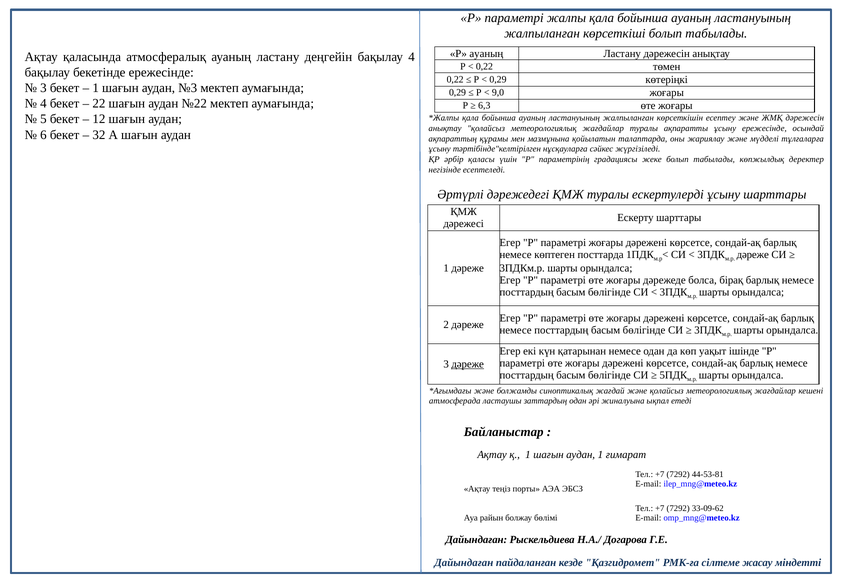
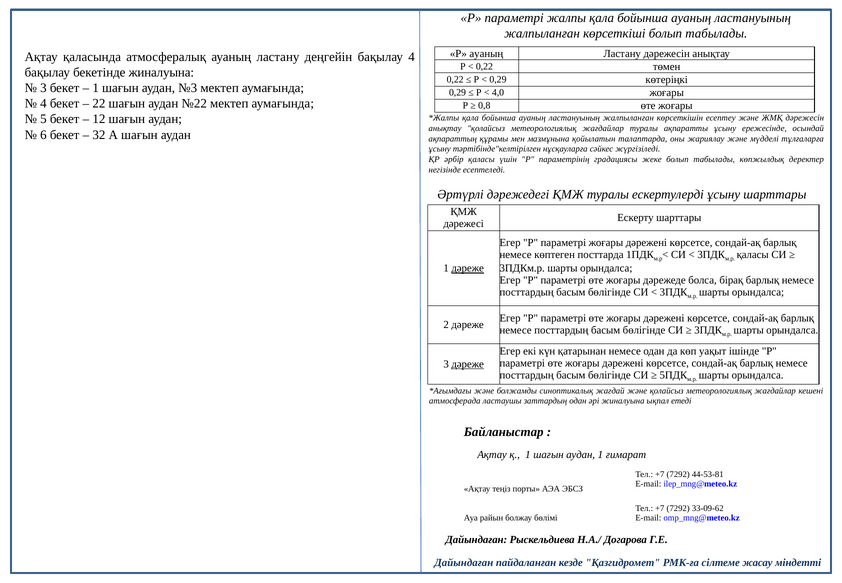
бекетінде ережесінде: ережесінде -> жиналуына (161, 73)
9,0: 9,0 -> 4,0 (498, 93)
6,3: 6,3 -> 0,8 (484, 106)
дәреже: дәреже -> қаласы (753, 255)
дәреже underline: none -> present (468, 268)
